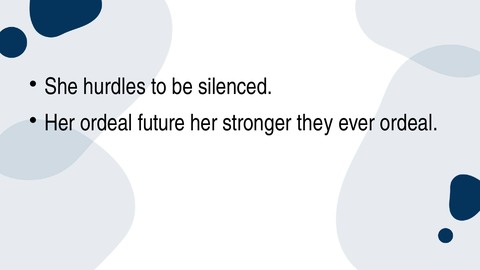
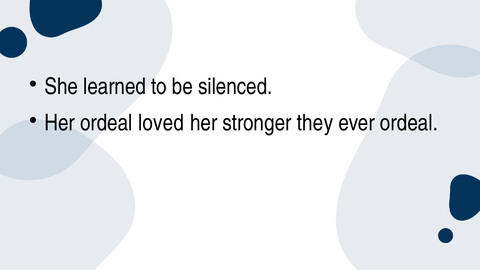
hurdles: hurdles -> learned (115, 87)
future: future -> loved (161, 123)
